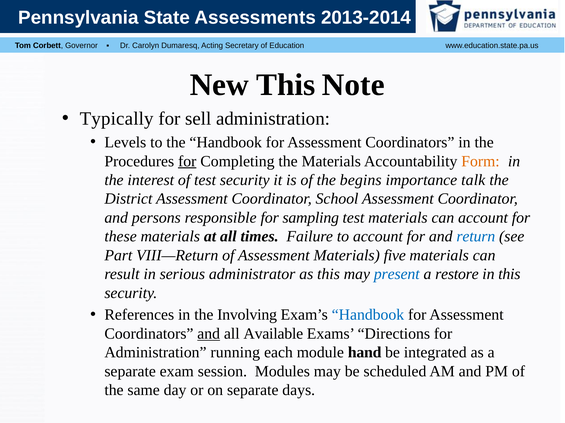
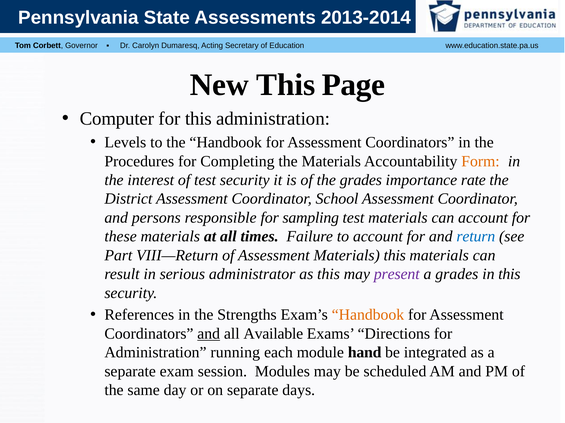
Note: Note -> Page (353, 85)
Typically: Typically -> Computer (117, 119)
for sell: sell -> this (198, 119)
for underline: present -> none (187, 161)
the begins: begins -> grades (361, 180)
talk: talk -> rate (473, 180)
Materials five: five -> this (395, 256)
present colour: blue -> purple (397, 275)
a restore: restore -> grades (457, 275)
Involving: Involving -> Strengths (247, 315)
Handbook colour: blue -> orange (368, 315)
